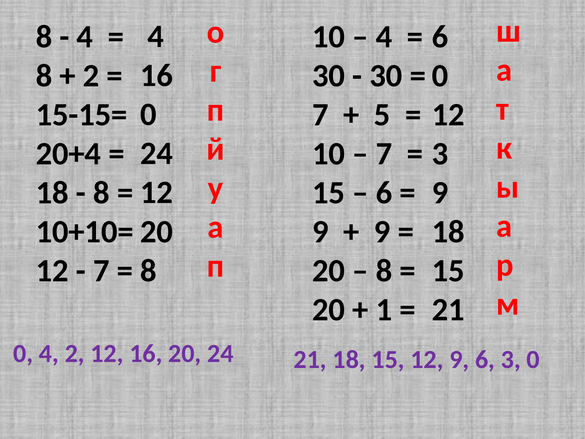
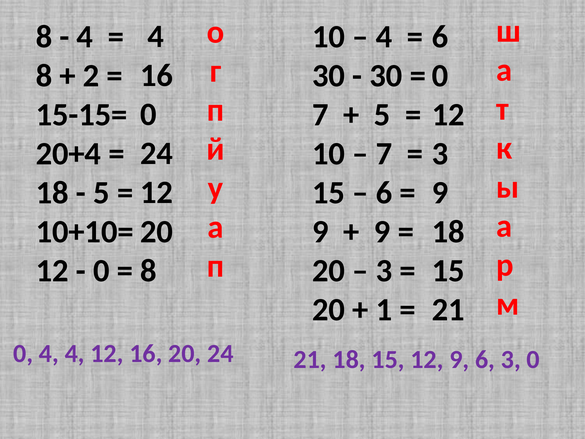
8: 8 -> 5 (101, 193)
8: 8 -> 3 (384, 271)
7: 7 -> 0 (101, 271)
4 2: 2 -> 4 (75, 353)
